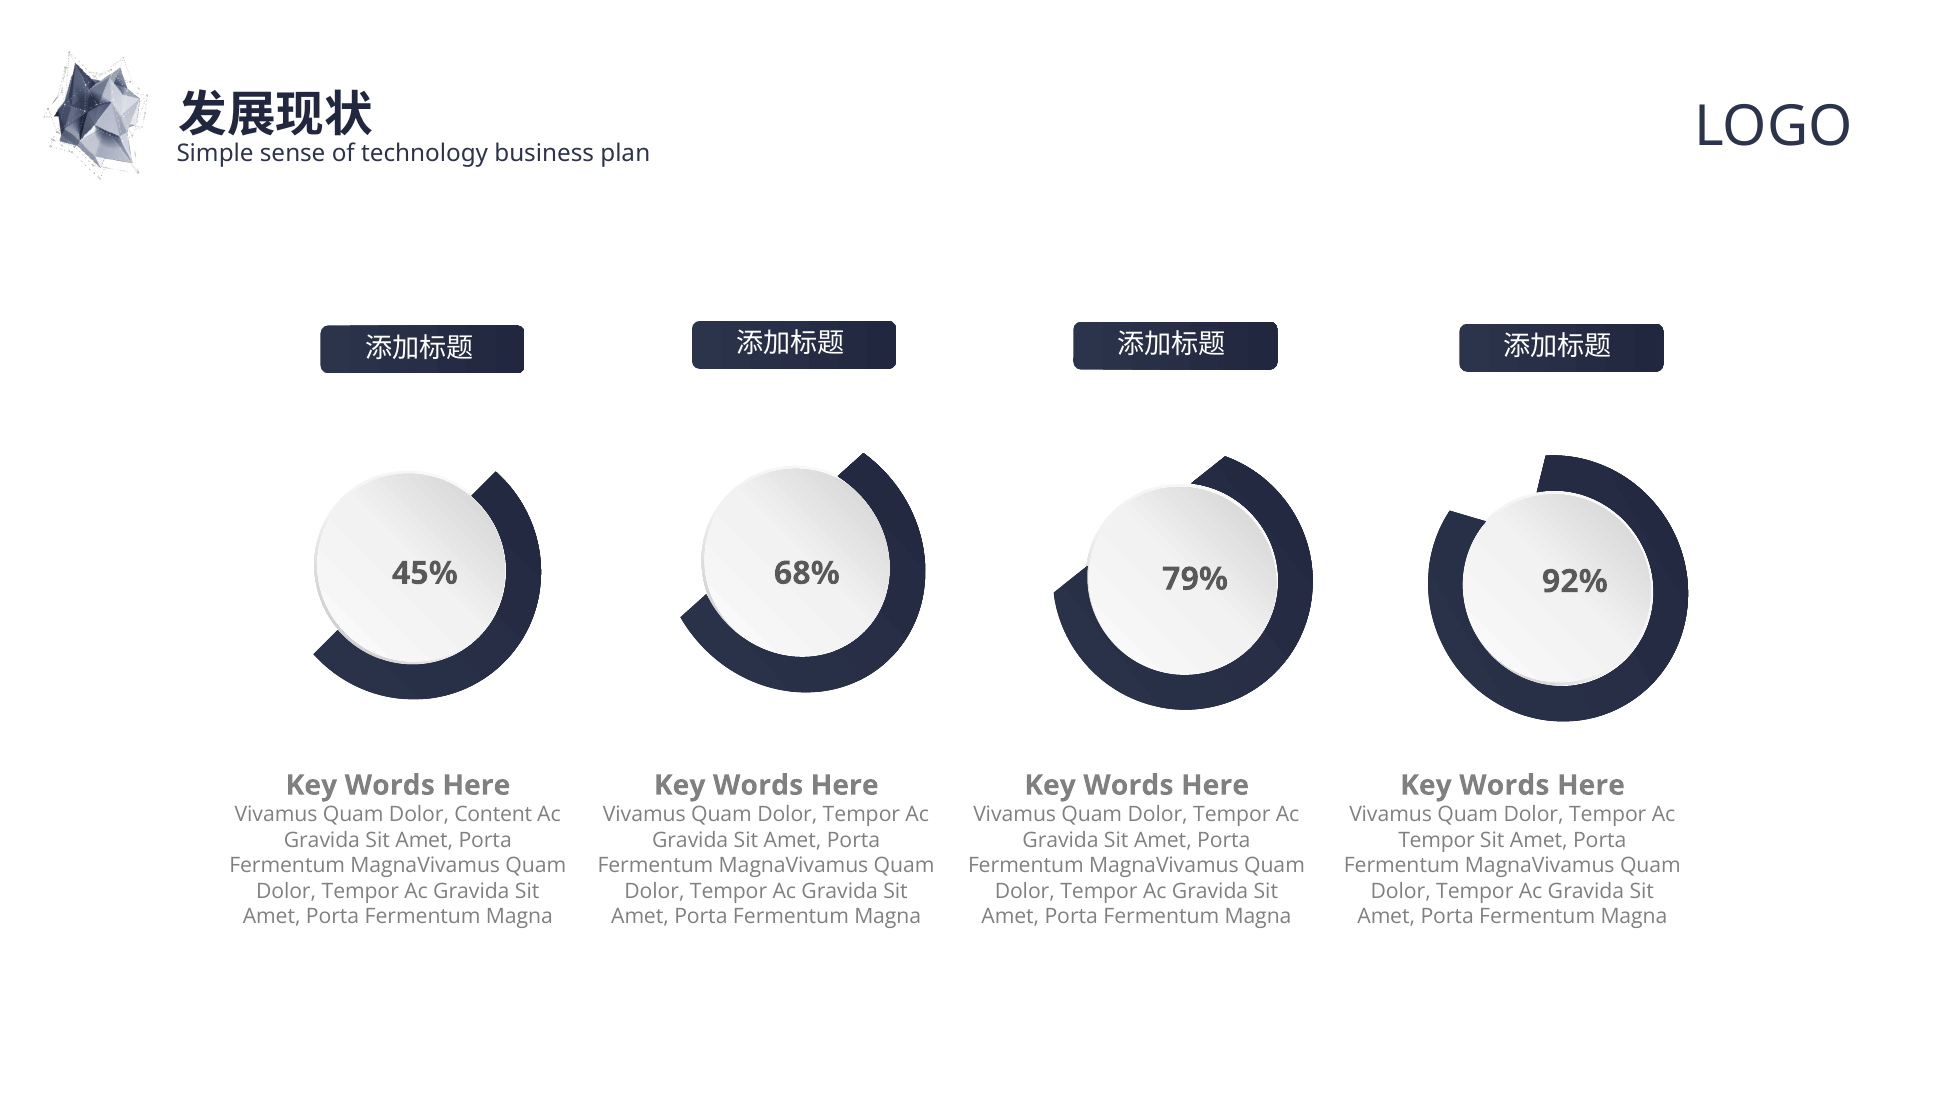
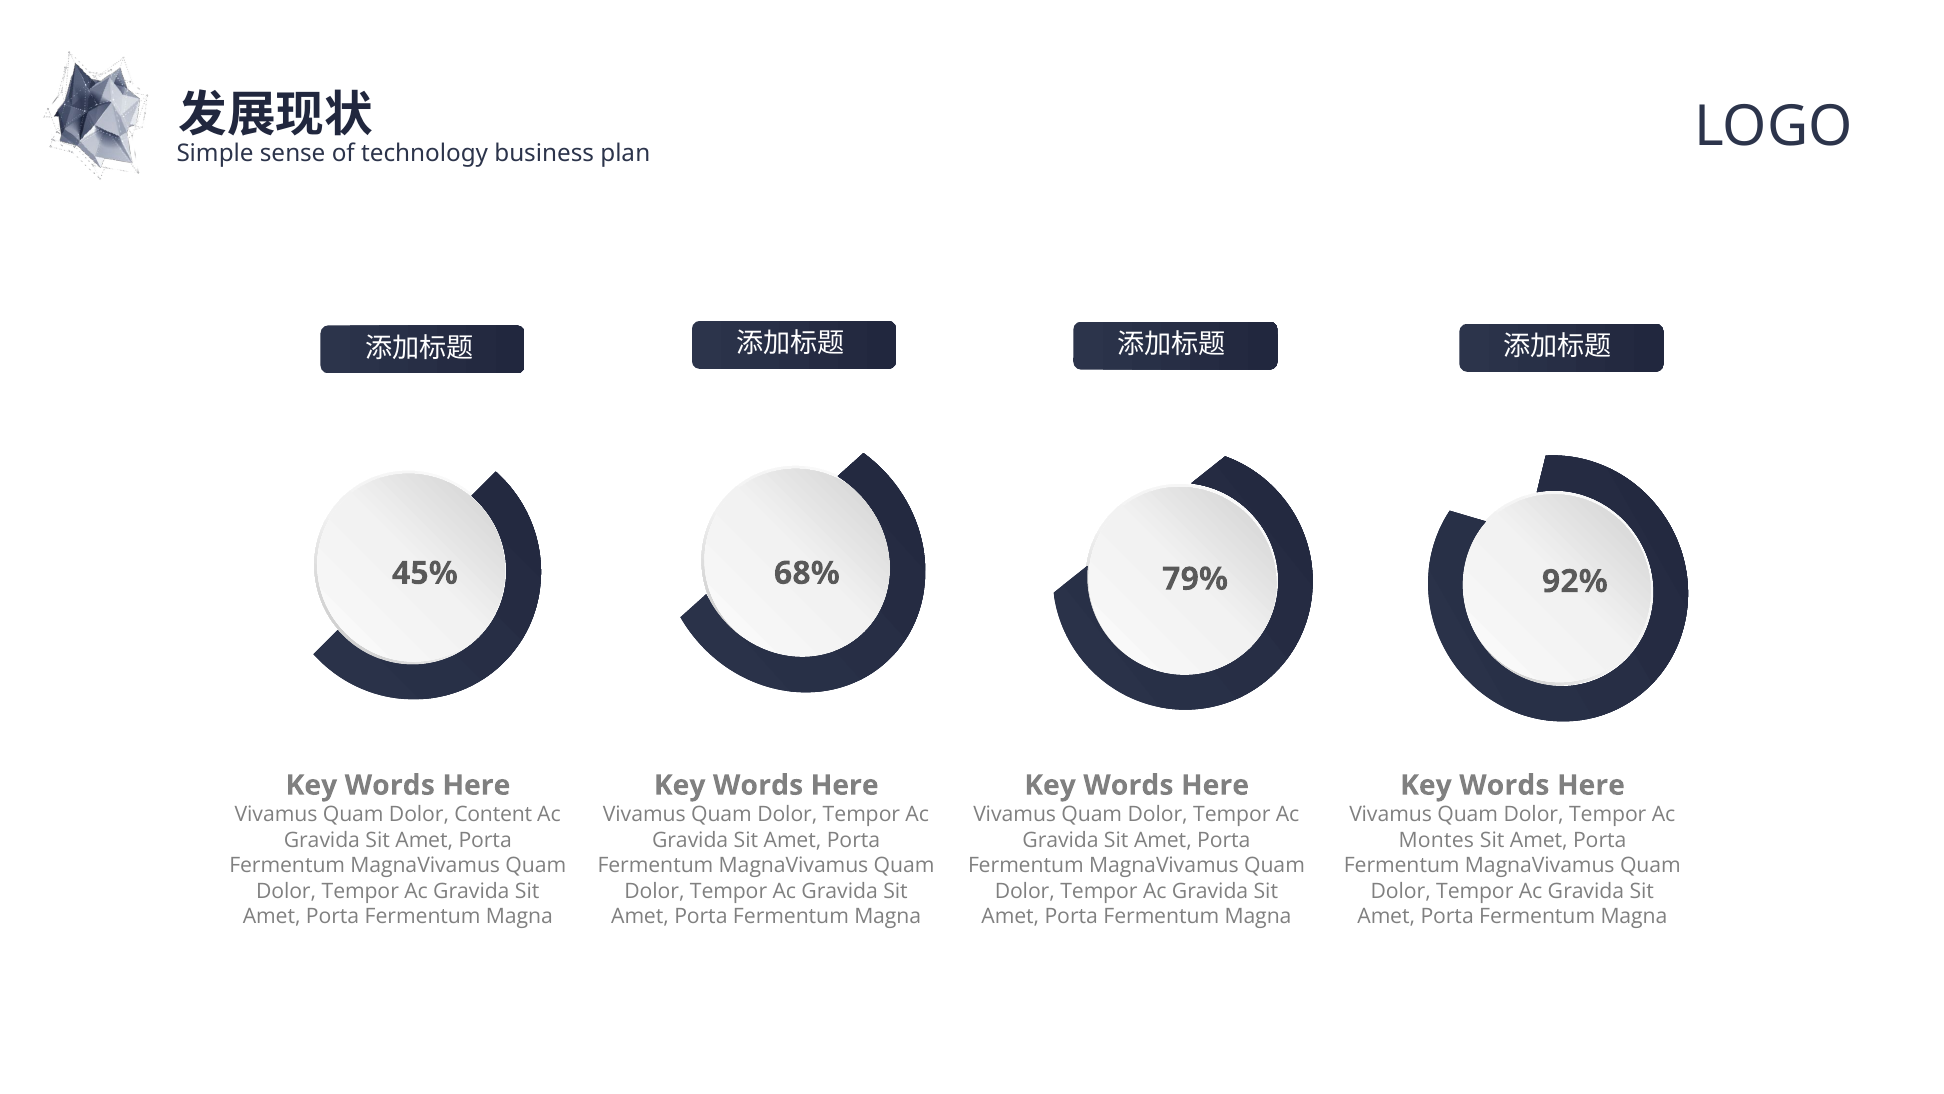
Tempor: Tempor -> Montes (1436, 840)
